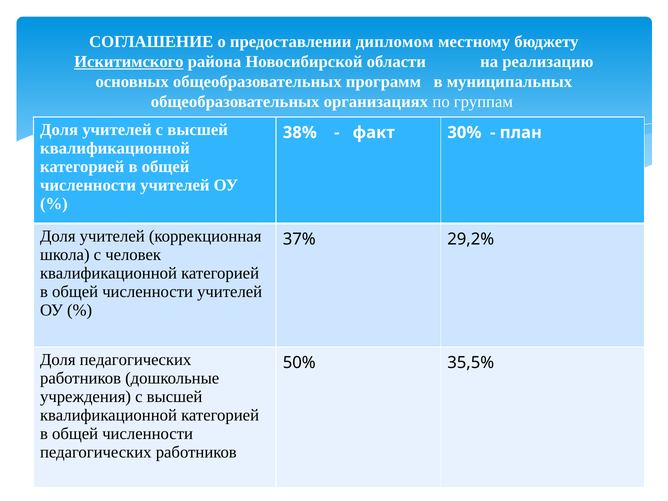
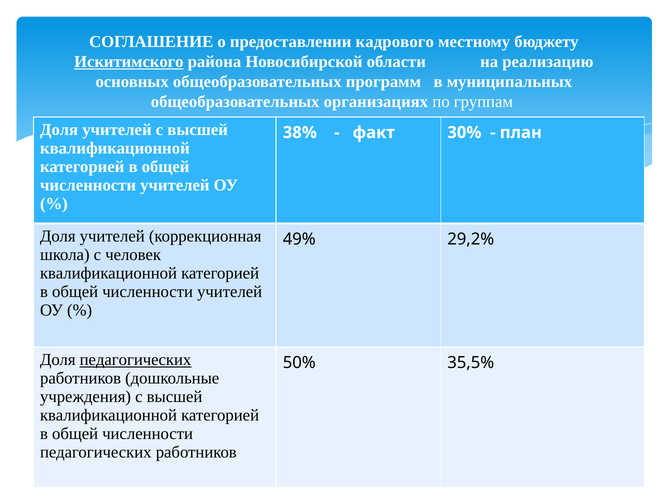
дипломом: дипломом -> кадрового (395, 42)
37%: 37% -> 49% (299, 239)
педагогических underline: none -> present (136, 360)
